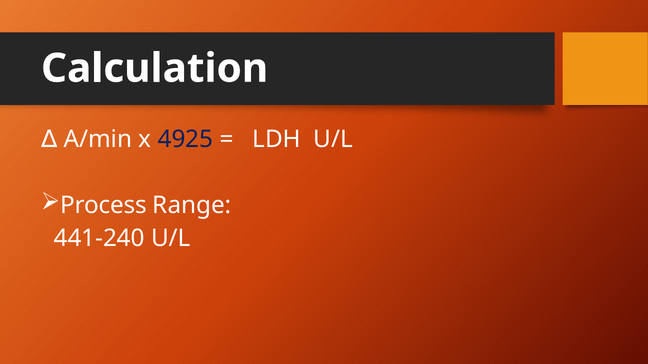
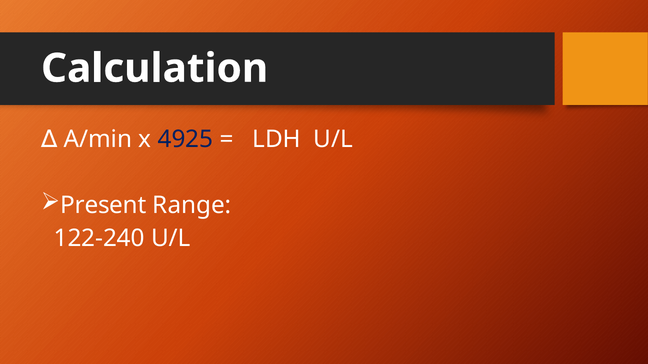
Process: Process -> Present (103, 206)
441-240: 441-240 -> 122-240 (99, 239)
